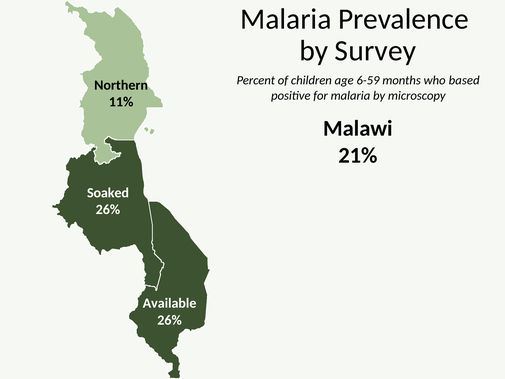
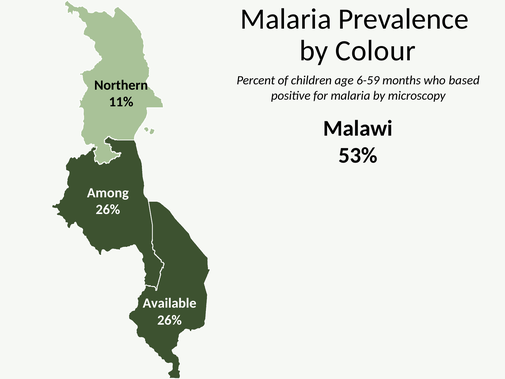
Survey: Survey -> Colour (375, 51)
21%: 21% -> 53% (358, 155)
Soaked: Soaked -> Among (108, 193)
